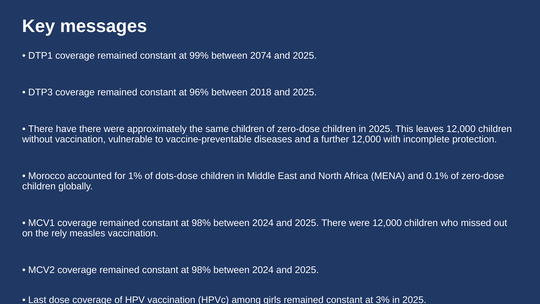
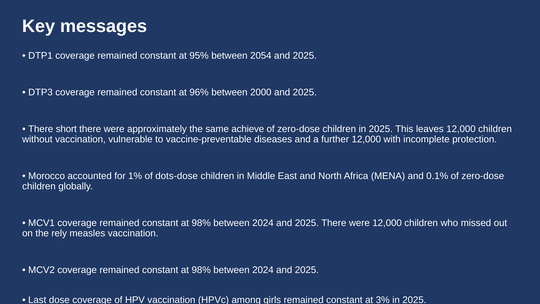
99%: 99% -> 95% (199, 56)
2074: 2074 -> 2054 (261, 56)
2018: 2018 -> 2000 (261, 92)
have: have -> short (66, 129)
same children: children -> achieve (248, 129)
